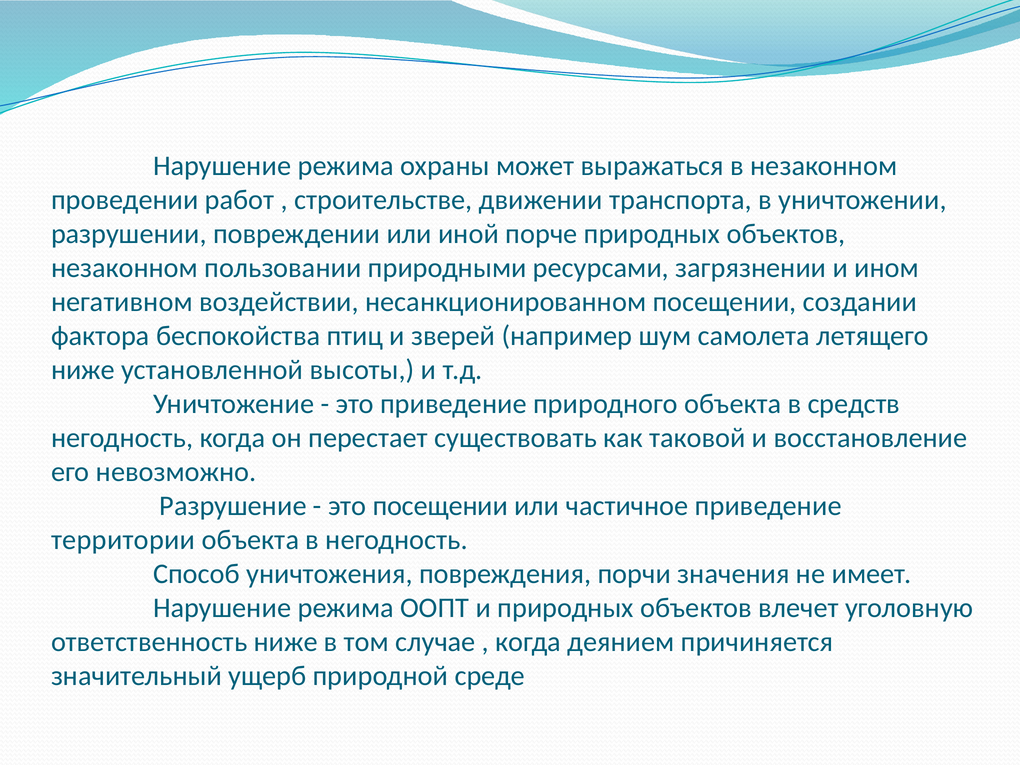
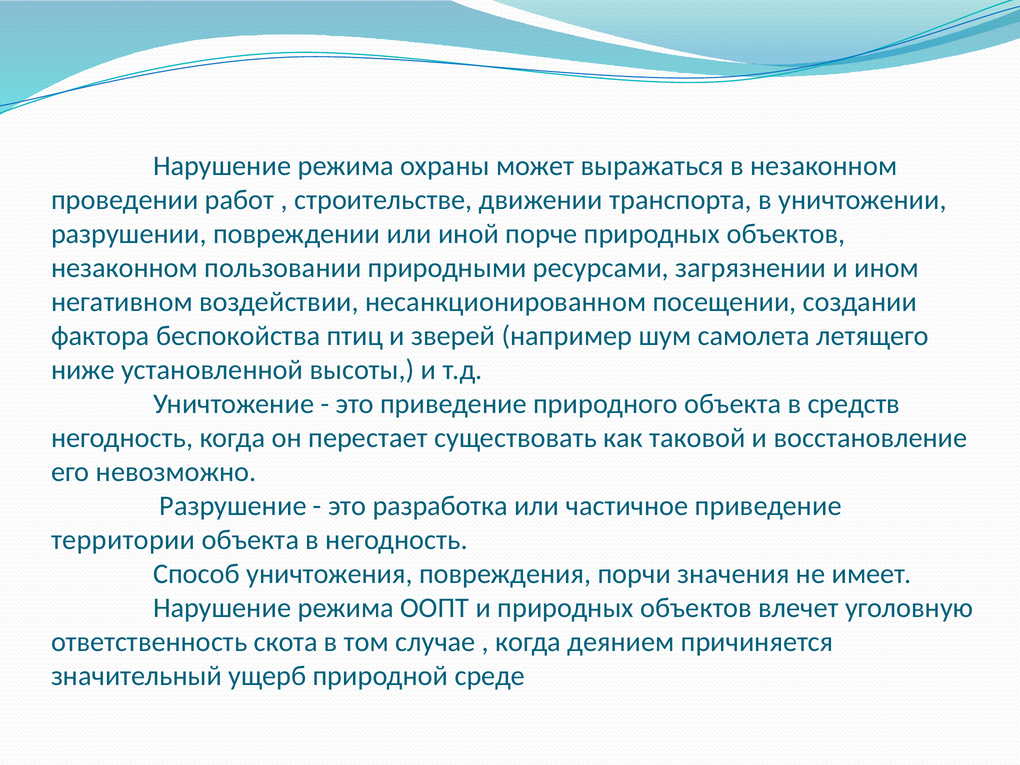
это посещении: посещении -> разработка (440, 506)
ответственность ниже: ниже -> скота (286, 642)
